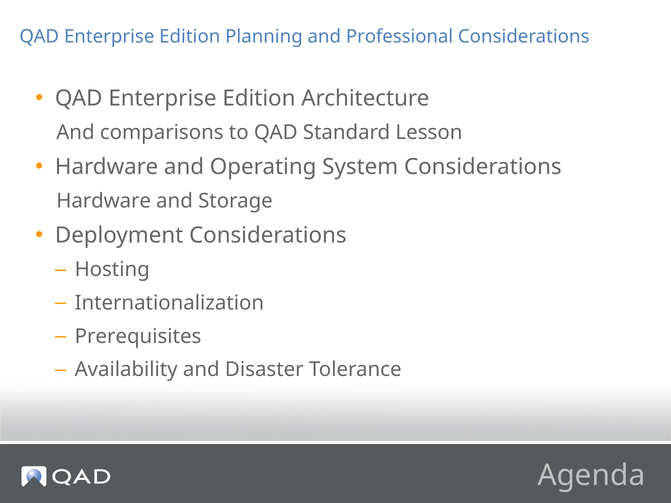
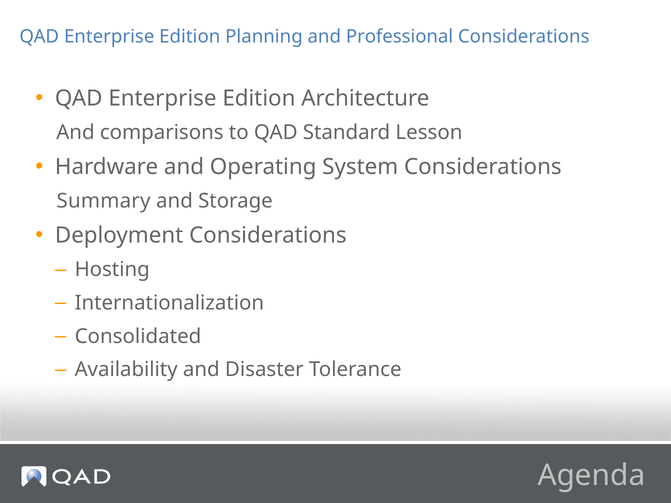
Hardware: Hardware -> Summary (104, 201)
Prerequisites: Prerequisites -> Consolidated (138, 336)
